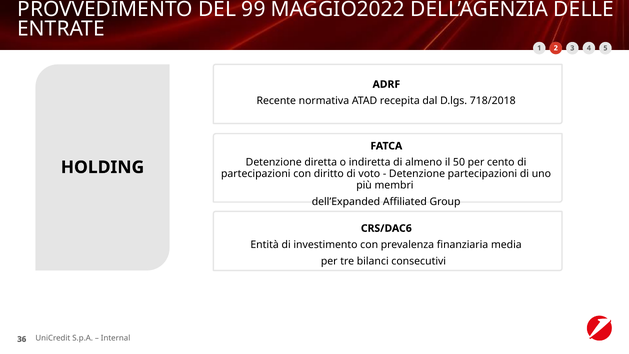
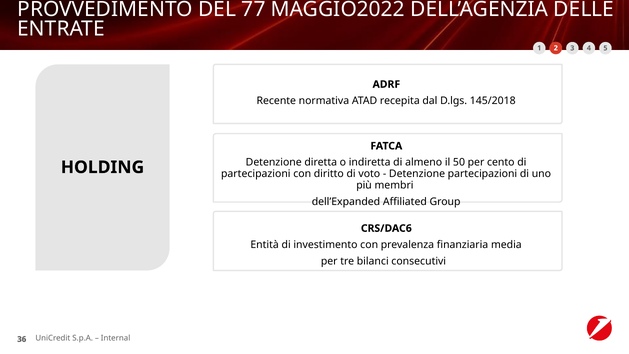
99: 99 -> 77 (253, 10)
718/2018: 718/2018 -> 145/2018 (493, 101)
